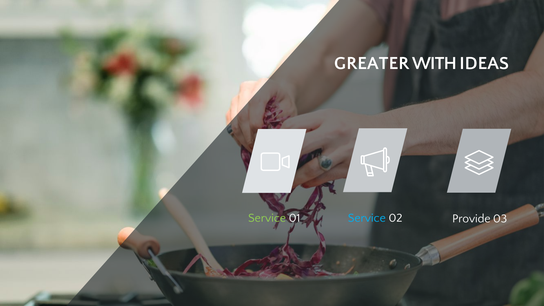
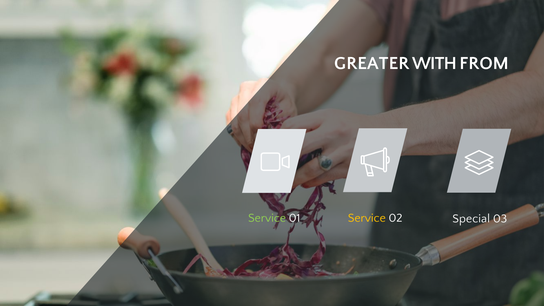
IDEAS: IDEAS -> FROM (484, 63)
Service colour: light blue -> yellow (367, 218)
Provide: Provide -> Special (471, 219)
